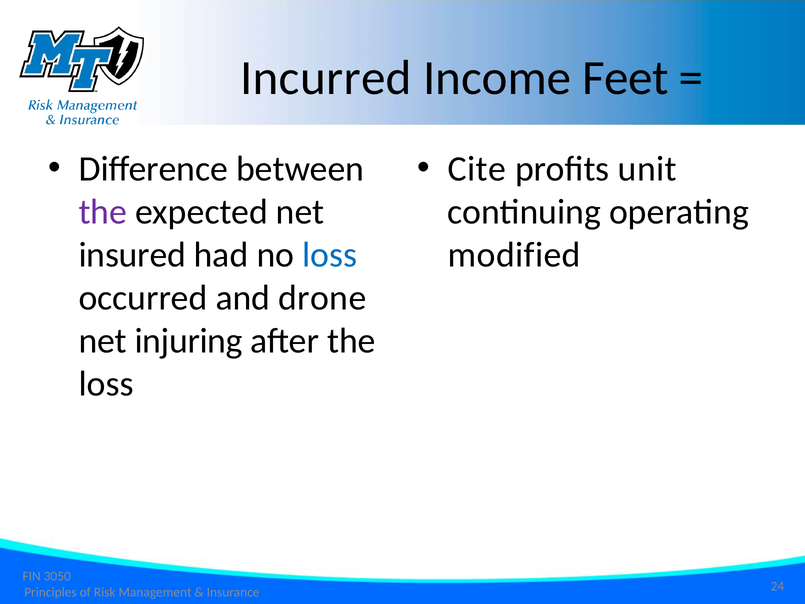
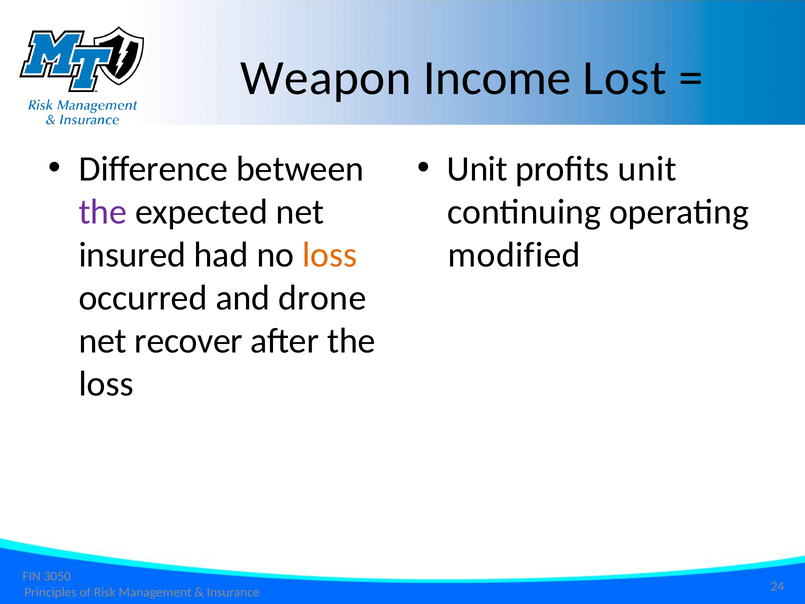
Incurred: Incurred -> Weapon (326, 78)
Feet: Feet -> Lost (625, 78)
Cite: Cite -> Unit (477, 169)
loss colour: blue -> orange (330, 255)
injuring: injuring -> recover (189, 341)
